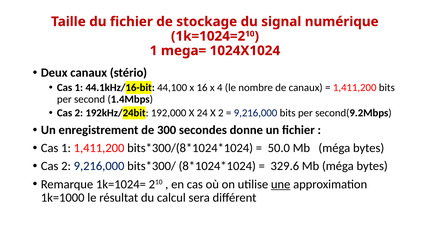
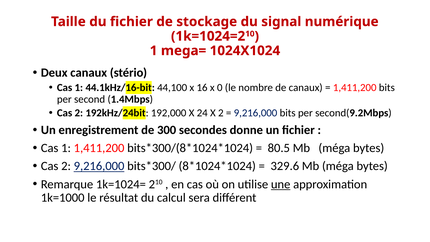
4: 4 -> 0 (220, 88)
50.0: 50.0 -> 80.5 (279, 148)
9,216,000 underline: none -> present (99, 166)
